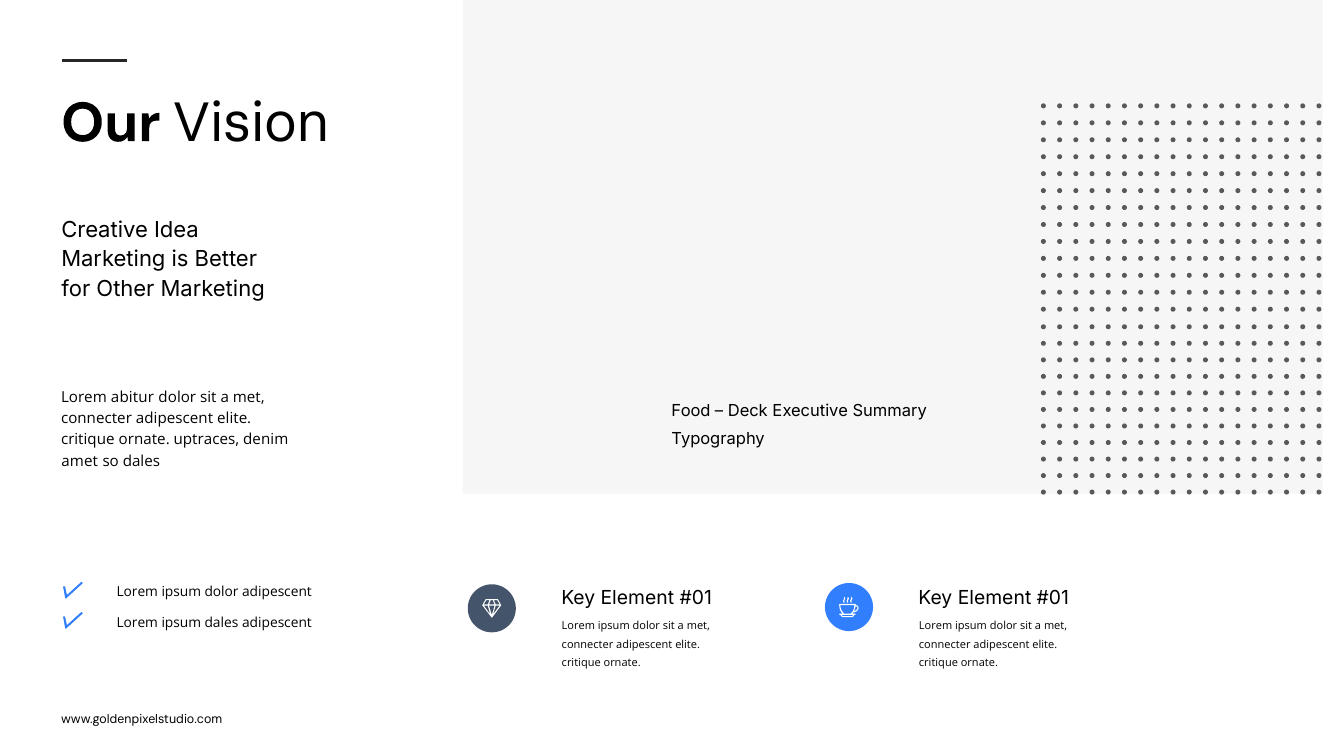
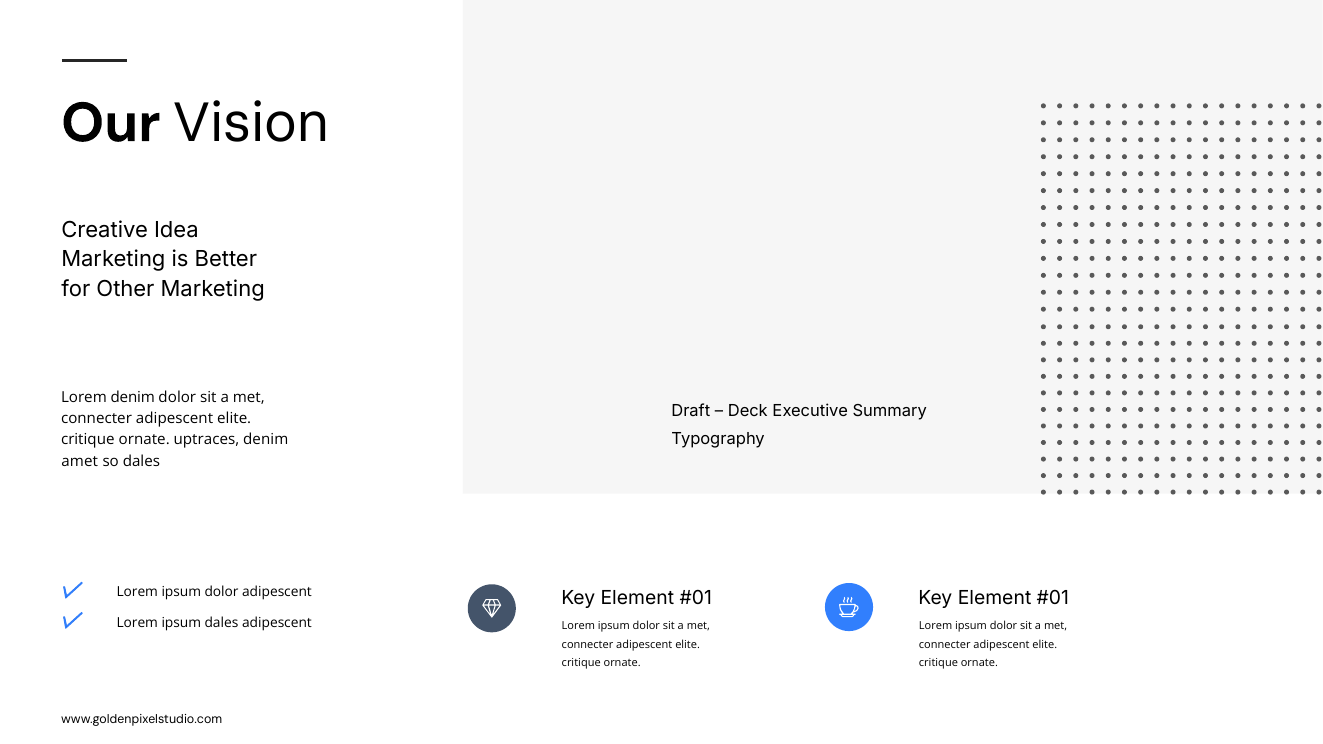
Lorem abitur: abitur -> denim (133, 397)
Food: Food -> Draft (691, 411)
